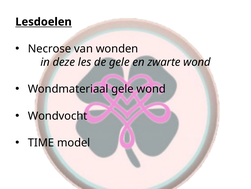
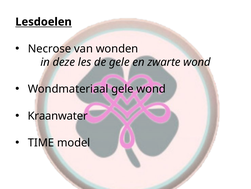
Wondvocht: Wondvocht -> Kraanwater (58, 116)
